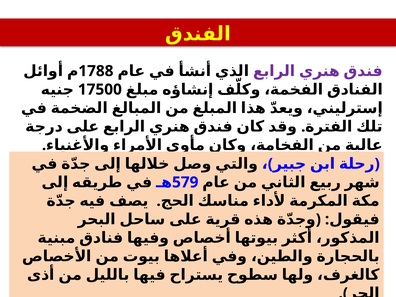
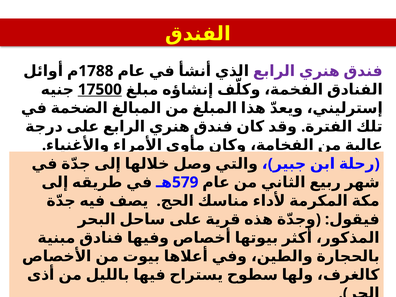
17500 underline: none -> present (100, 90)
